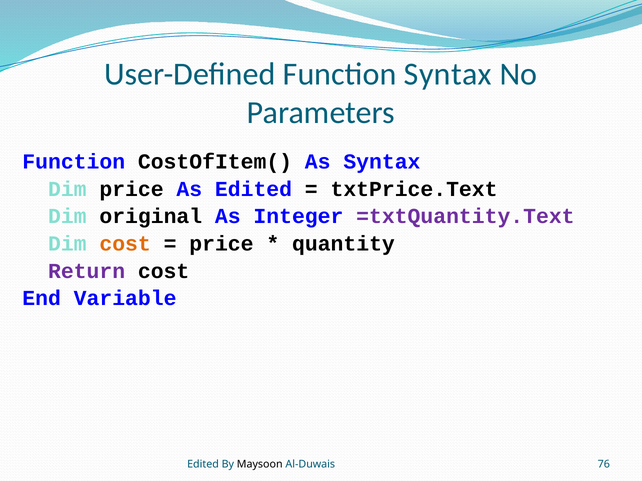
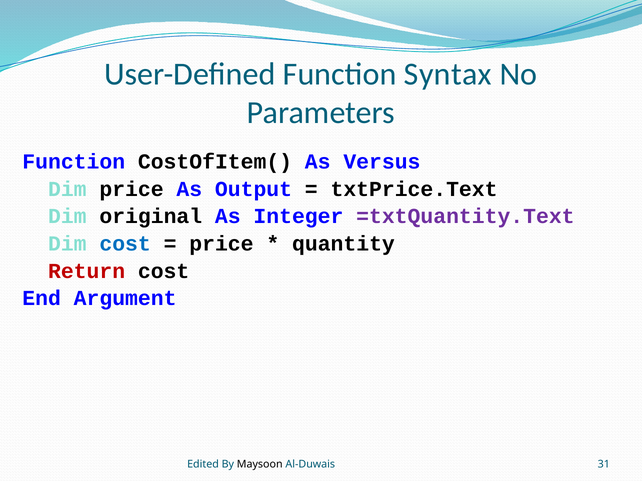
As Syntax: Syntax -> Versus (382, 162)
As Edited: Edited -> Output (254, 189)
cost colour: orange -> blue (125, 244)
Return colour: purple -> red (87, 271)
Variable: Variable -> Argument (125, 299)
76: 76 -> 31 (604, 464)
